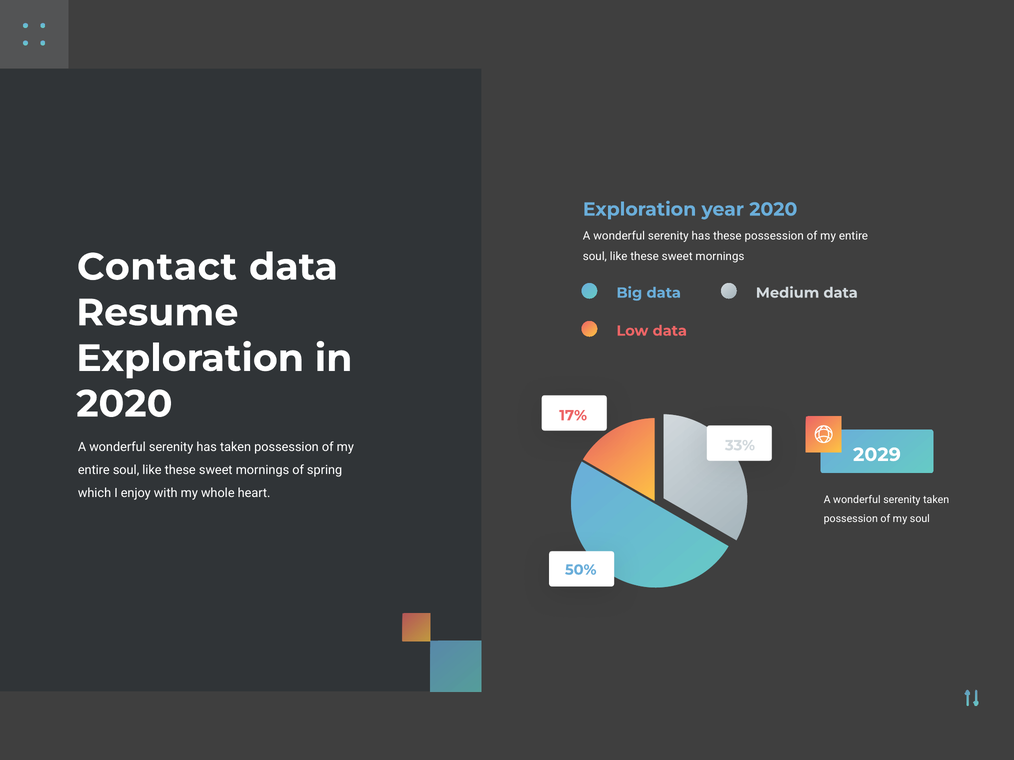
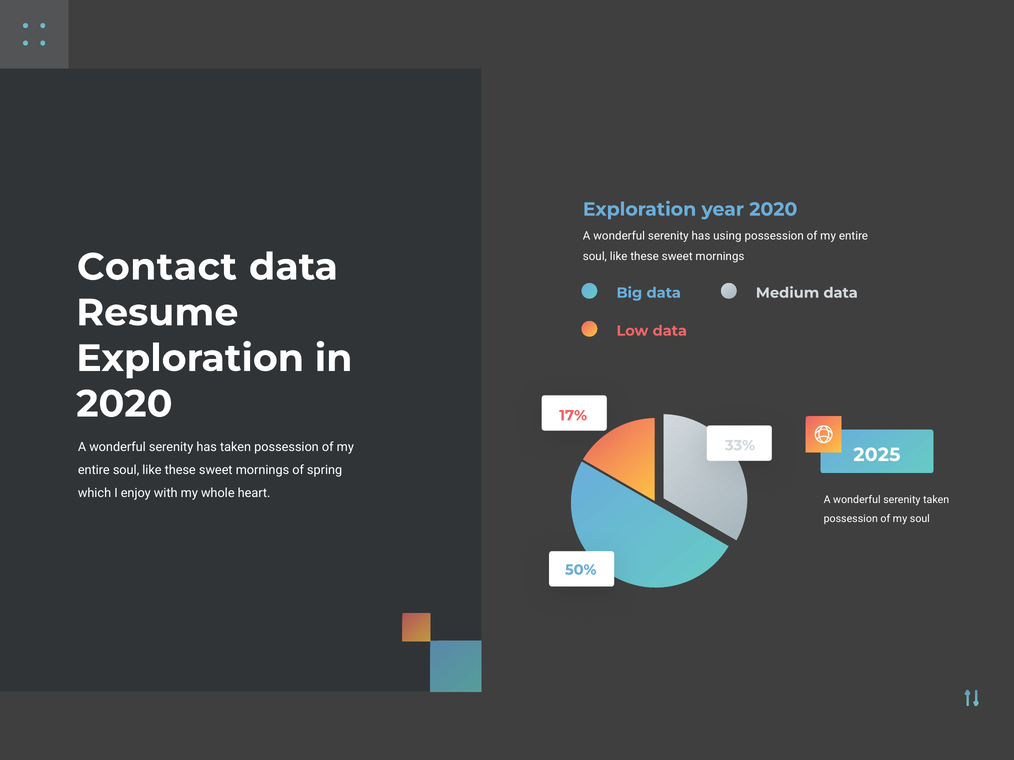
has these: these -> using (727, 236)
2029: 2029 -> 2025 (877, 455)
